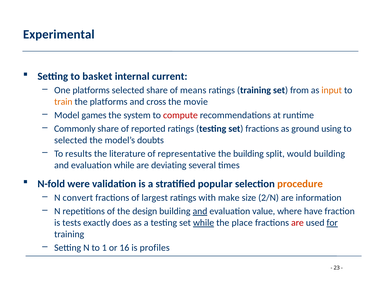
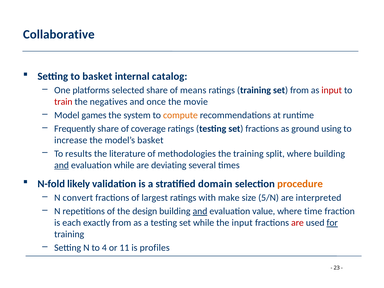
Experimental: Experimental -> Collaborative (59, 34)
current: current -> catalog (170, 76)
input colour: orange -> red (332, 90)
train colour: orange -> red (63, 102)
the platforms: platforms -> negatives (109, 102)
cross: cross -> once (156, 102)
compute colour: red -> orange (180, 115)
Commonly: Commonly -> Frequently (75, 129)
reported: reported -> coverage (148, 129)
selected: selected -> increase (71, 140)
model’s doubts: doubts -> basket (150, 140)
representative: representative -> methodologies (187, 154)
the building: building -> training (248, 154)
split would: would -> where (299, 154)
and underline: none -> present (62, 165)
were: were -> likely (79, 184)
popular: popular -> domain (215, 184)
2/N: 2/N -> 5/N (269, 198)
information: information -> interpreted (319, 198)
have: have -> time (313, 211)
tests: tests -> each (72, 223)
exactly does: does -> from (122, 223)
while underline: present -> none (204, 223)
the place: place -> input (242, 223)
1: 1 -> 4 (104, 248)
16: 16 -> 11 (124, 248)
